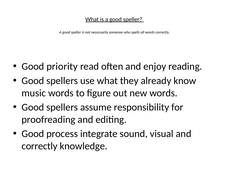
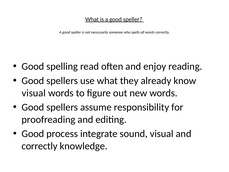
priority: priority -> spelling (62, 66)
music: music -> visual (34, 93)
